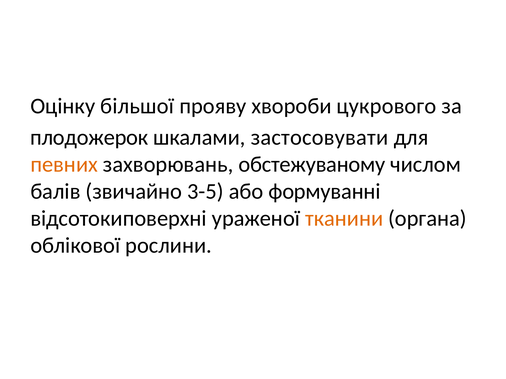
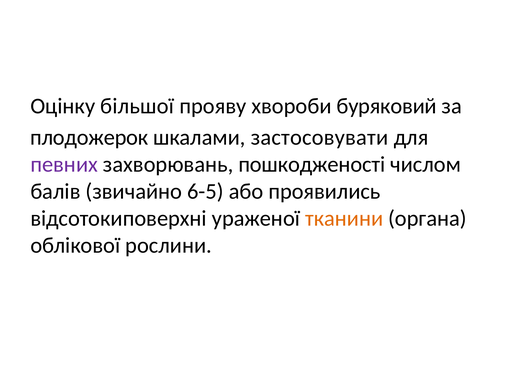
цукрового: цукрового -> буряковий (387, 106)
певних colour: orange -> purple (64, 165)
обстежуваному: обстежуваному -> пошкодженості (312, 165)
3-5: 3-5 -> 6-5 (205, 192)
формуванні: формуванні -> проявились (324, 192)
